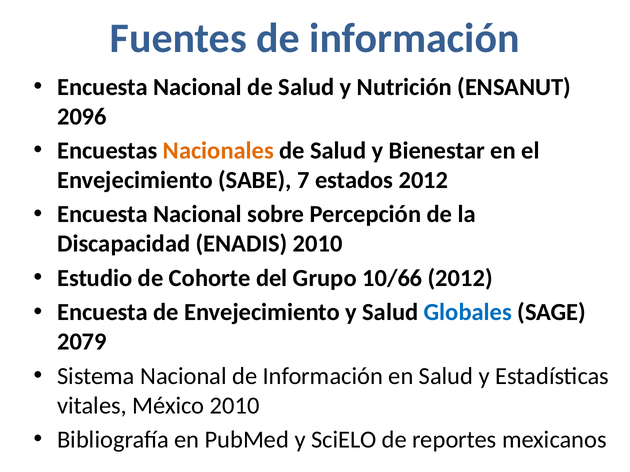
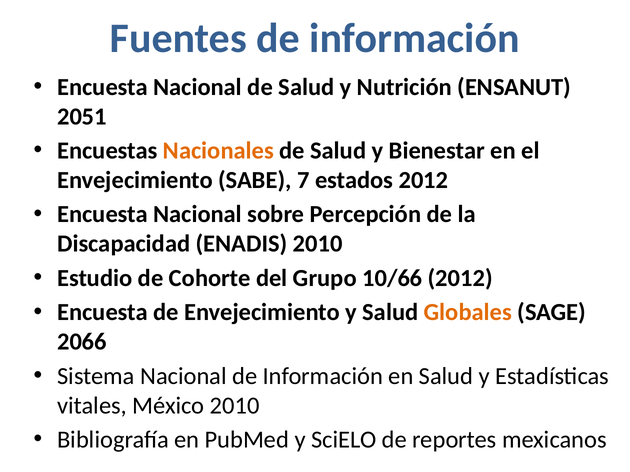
2096: 2096 -> 2051 (82, 117)
Globales colour: blue -> orange (468, 313)
2079: 2079 -> 2066 (82, 342)
